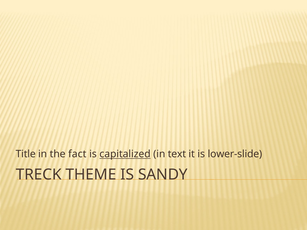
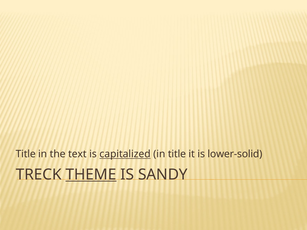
fact: fact -> text (77, 154)
in text: text -> title (177, 154)
lower-slide: lower-slide -> lower-solid (235, 154)
THEME underline: none -> present (91, 175)
